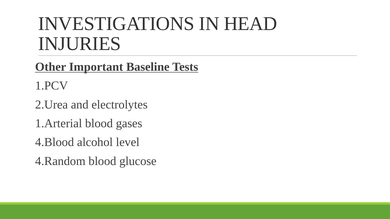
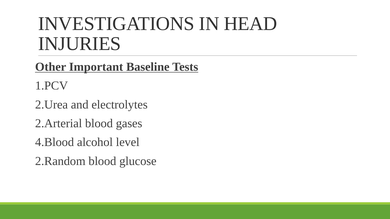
1.Arterial: 1.Arterial -> 2.Arterial (59, 124)
4.Random: 4.Random -> 2.Random (60, 161)
